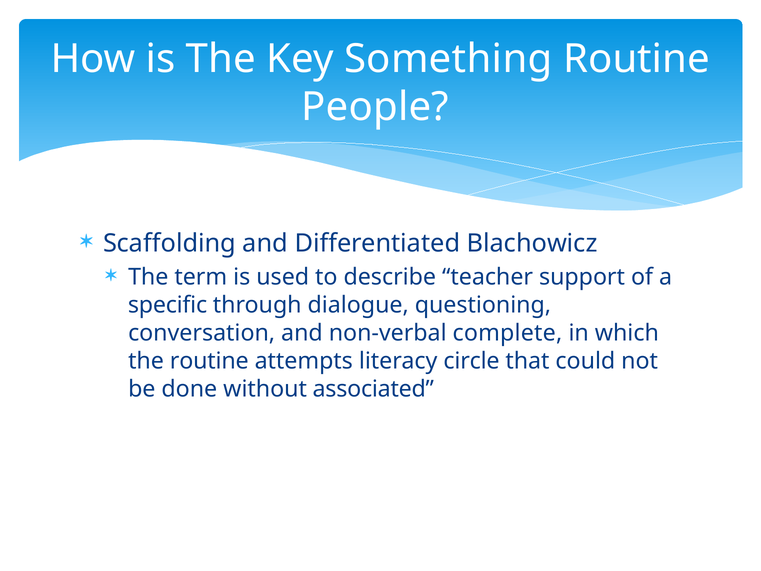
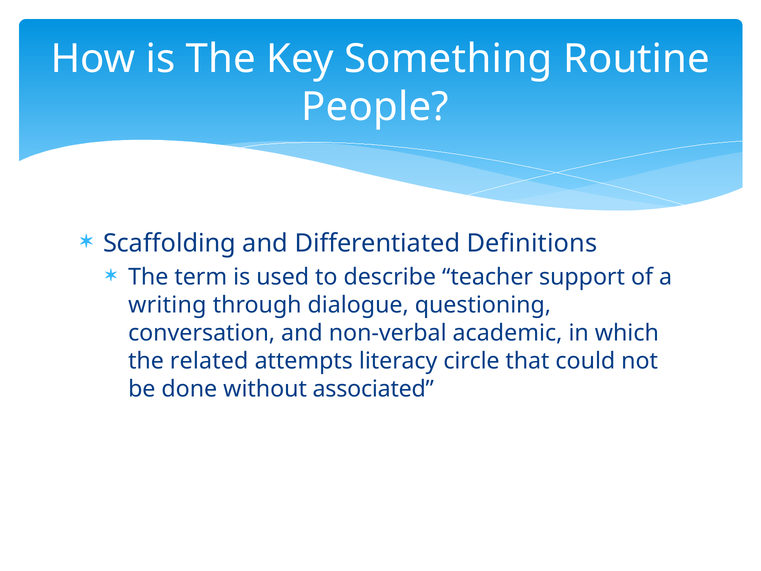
Blachowicz: Blachowicz -> Definitions (532, 243)
specific: specific -> writing (167, 305)
complete: complete -> academic (508, 333)
the routine: routine -> related (209, 361)
